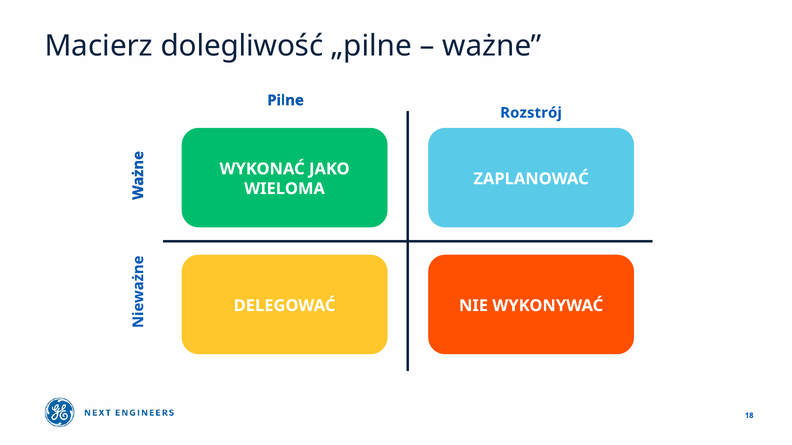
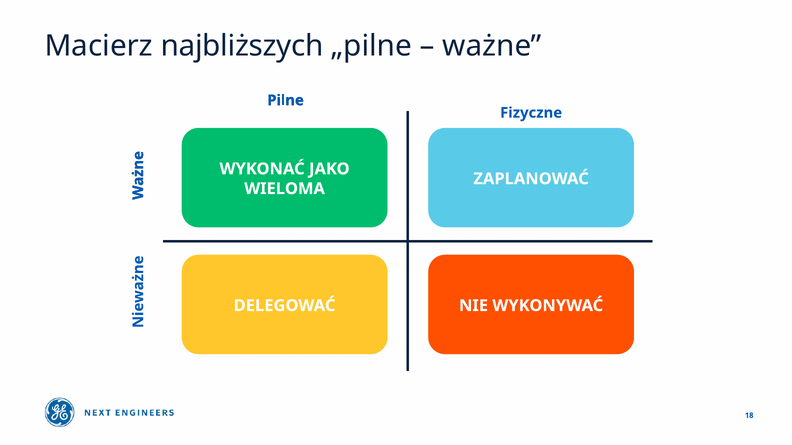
dolegliwość: dolegliwość -> najbliższych (242, 46)
Rozstrój: Rozstrój -> Fizyczne (531, 113)
